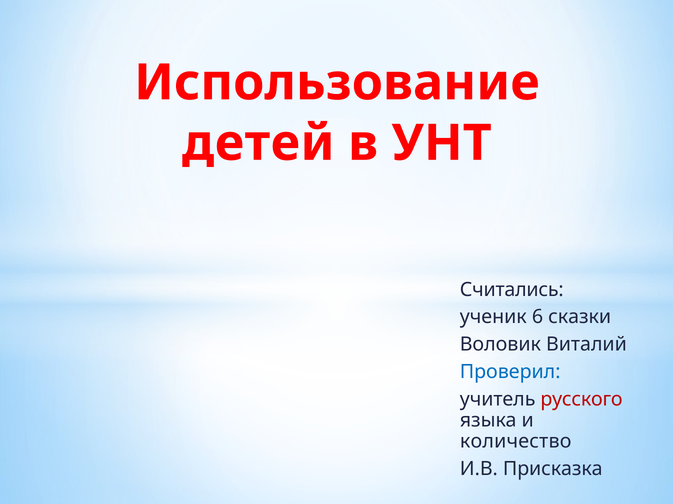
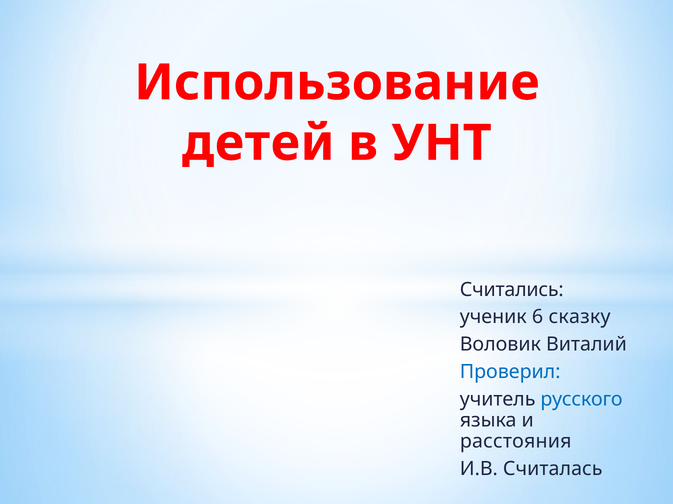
сказки: сказки -> сказку (580, 317)
русского colour: red -> blue (582, 400)
количество: количество -> расстояния (516, 442)
Присказка: Присказка -> Считалась (553, 469)
